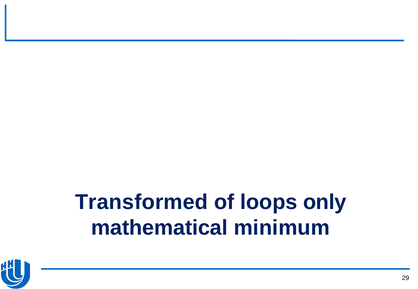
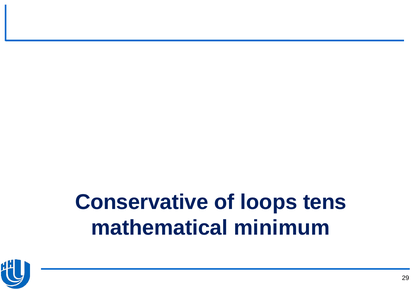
Transformed: Transformed -> Conservative (142, 202)
only: only -> tens (325, 202)
